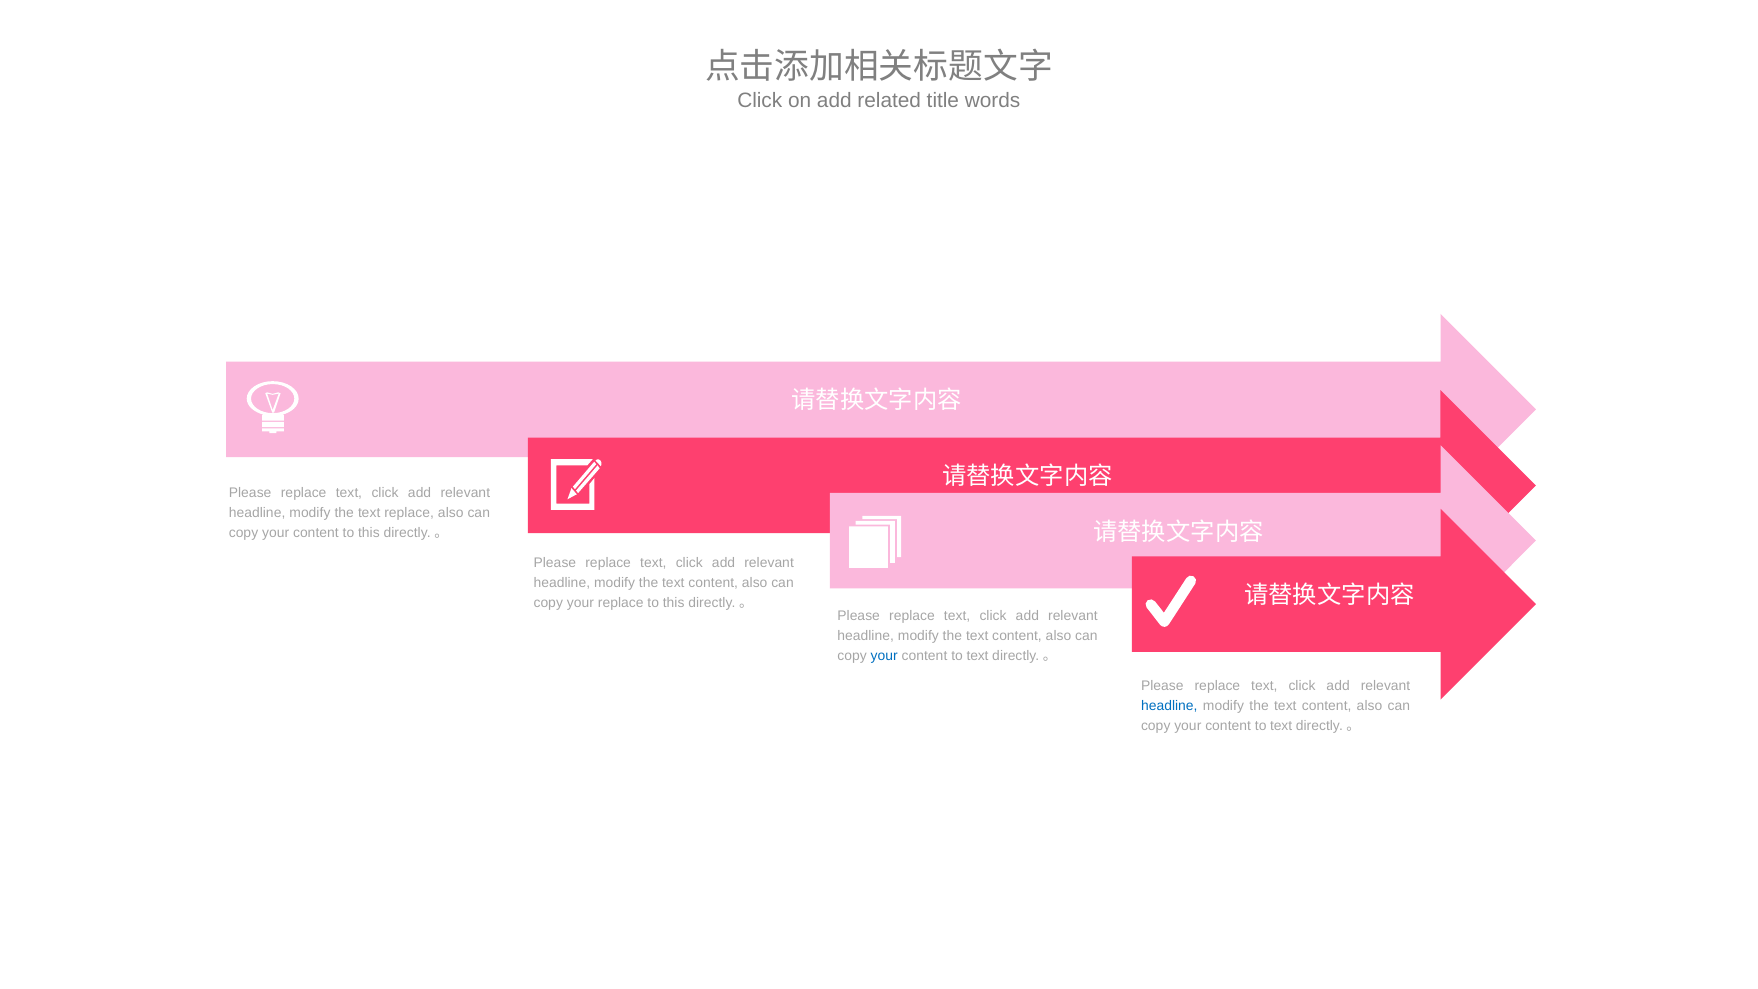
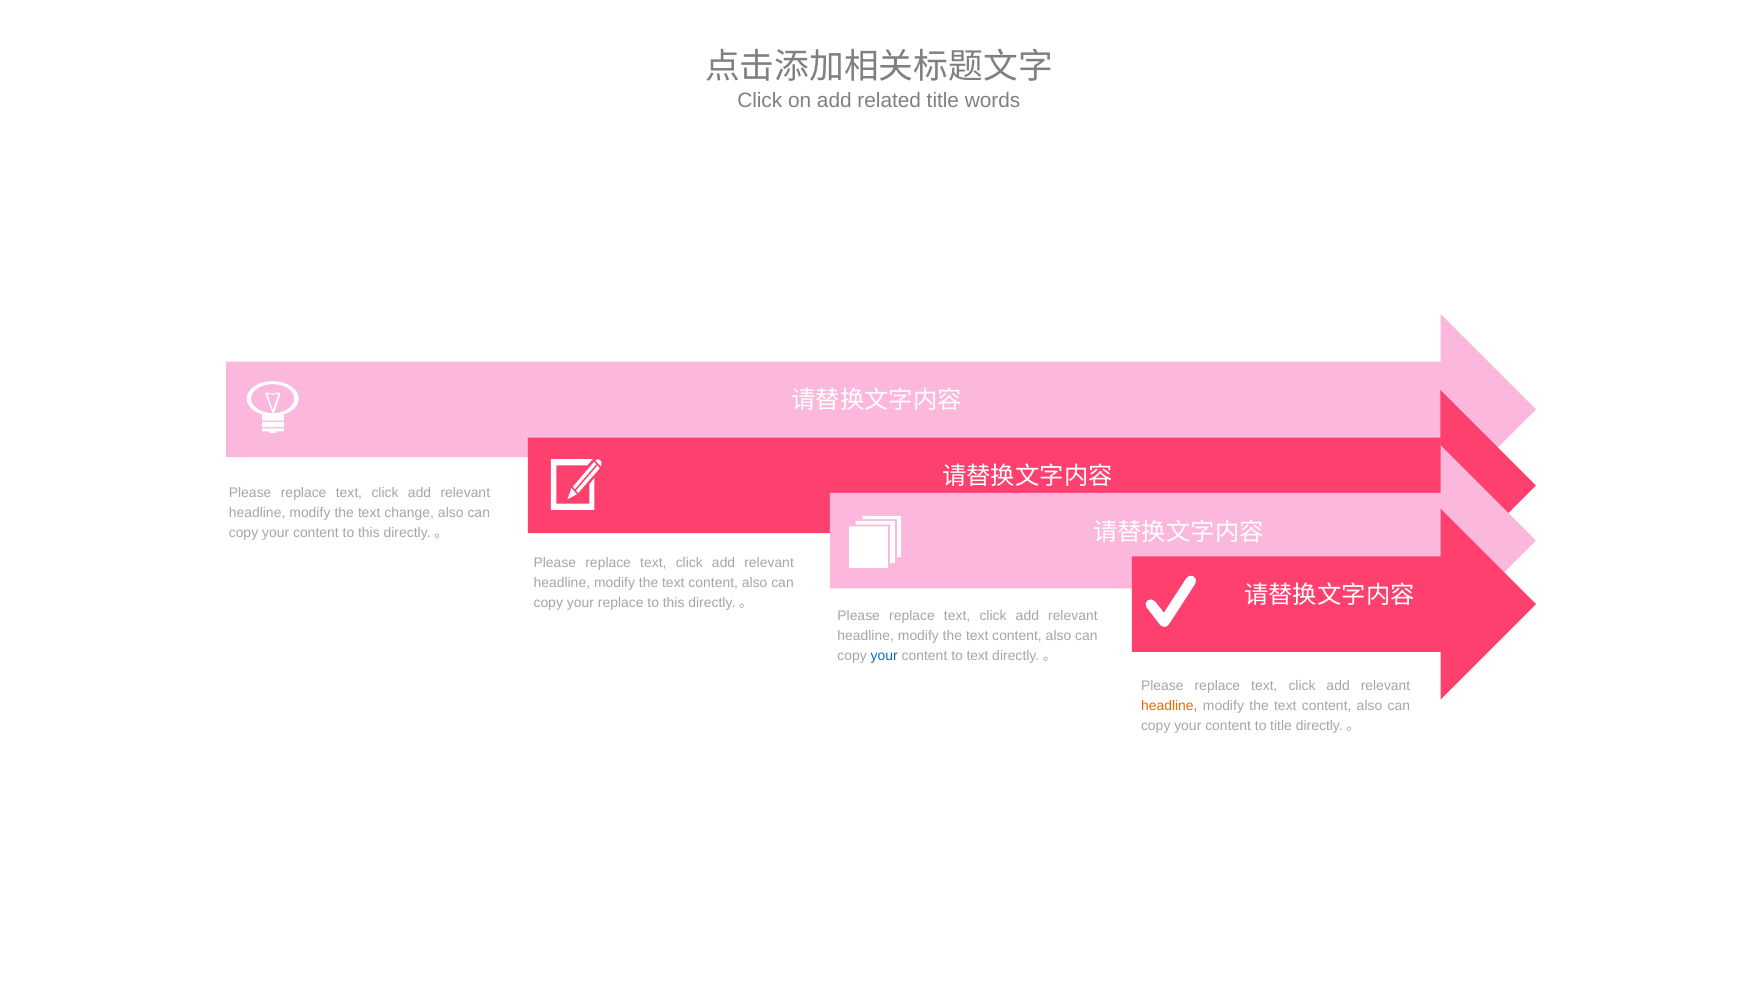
text replace: replace -> change (409, 513)
headline colour: blue -> orange (1169, 706)
text: text -> title (1281, 726)
